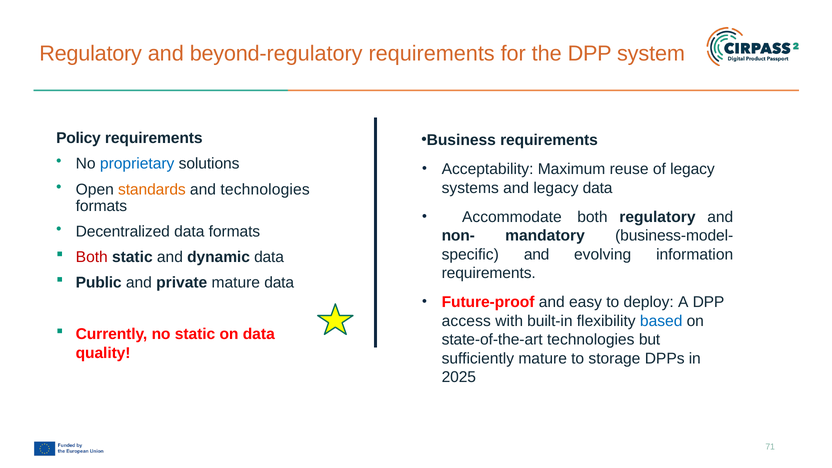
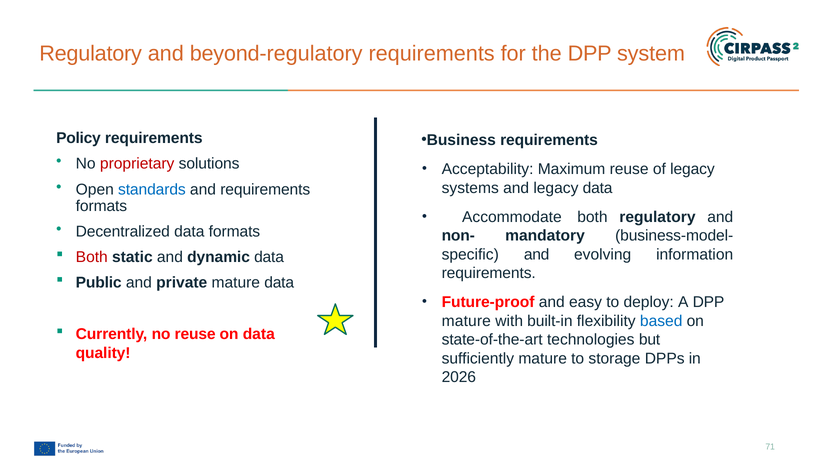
proprietary colour: blue -> red (137, 164)
standards colour: orange -> blue (152, 189)
and technologies: technologies -> requirements (265, 189)
access: access -> mature (466, 321)
no static: static -> reuse (195, 334)
2025: 2025 -> 2026 (459, 377)
